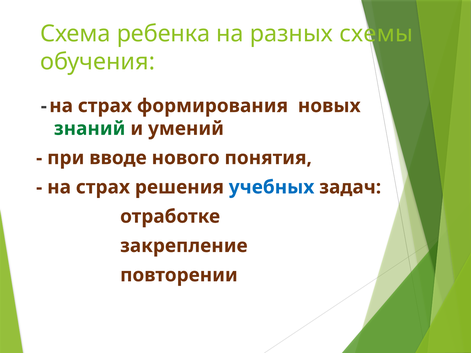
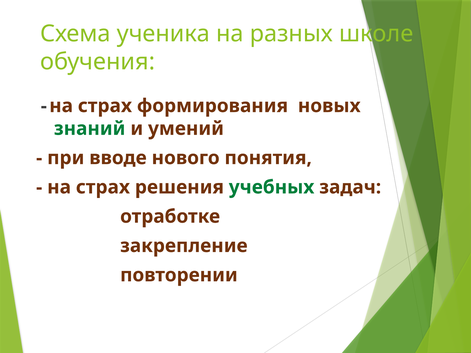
ребенка: ребенка -> ученика (163, 34)
схемы: схемы -> школе (376, 34)
учебных colour: blue -> green (272, 187)
